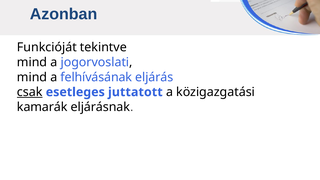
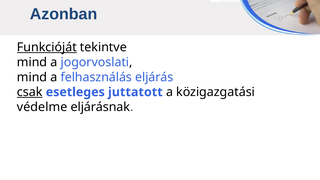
Funkcióját underline: none -> present (47, 47)
felhívásának: felhívásának -> felhasználás (96, 77)
kamarák: kamarák -> védelme (42, 107)
